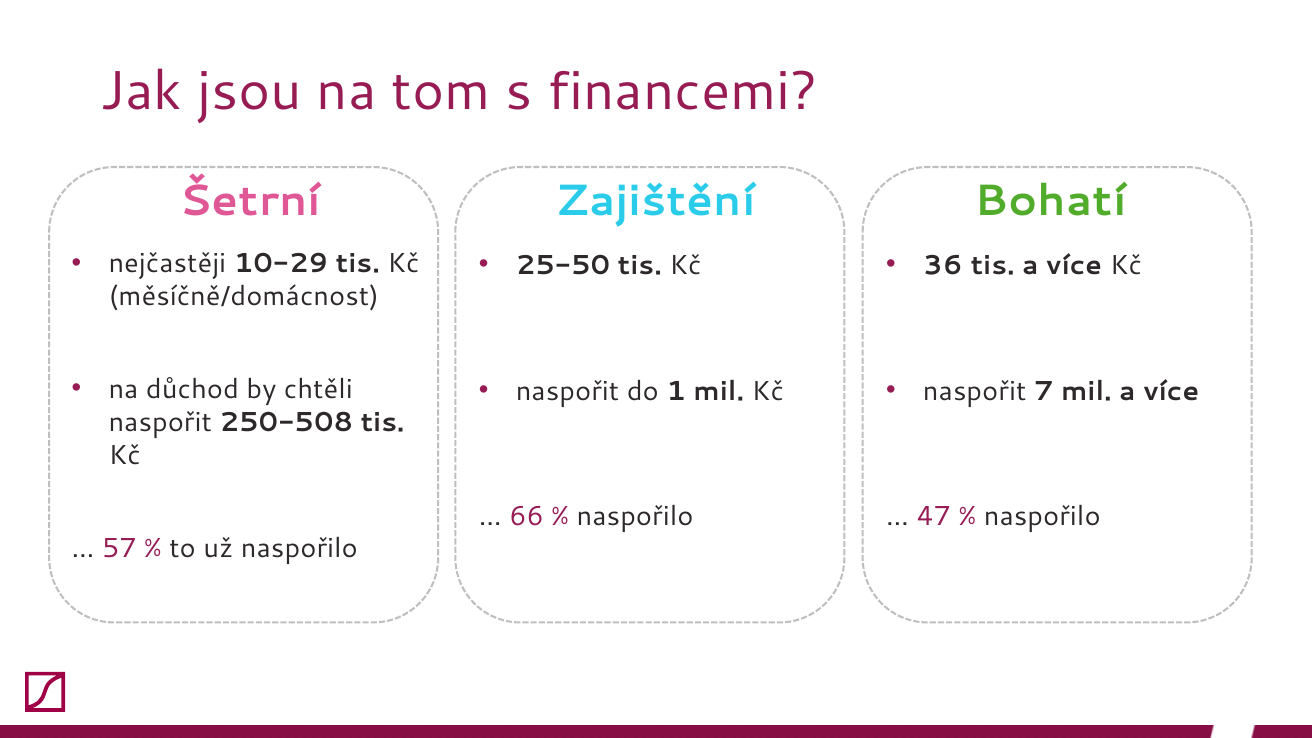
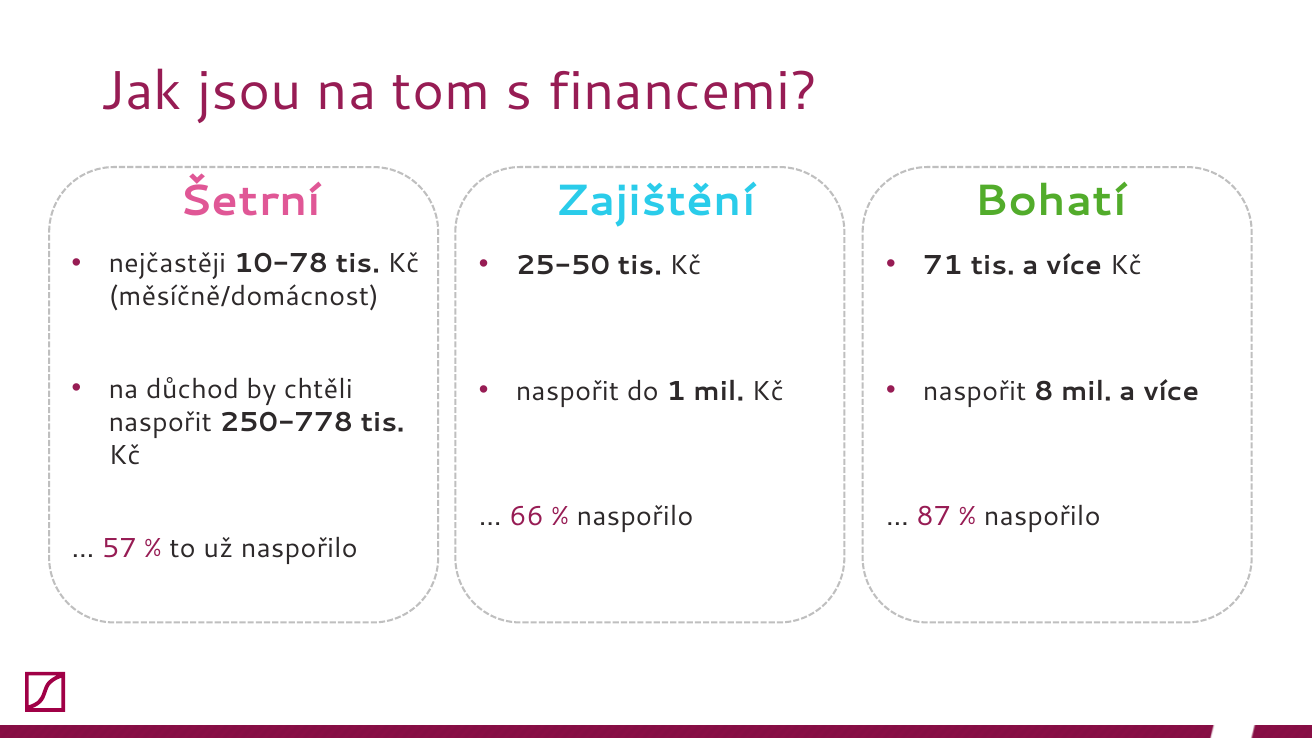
10-29: 10-29 -> 10-78 (281, 264)
36: 36 -> 71 (943, 265)
7: 7 -> 8 (1044, 391)
250-508: 250-508 -> 250-778 (286, 422)
47: 47 -> 87 (934, 517)
